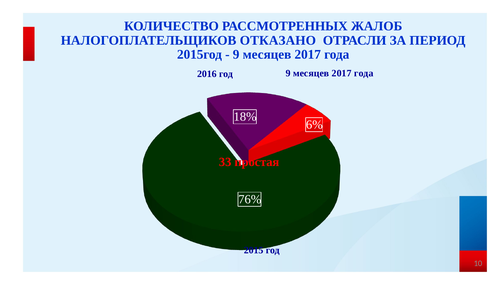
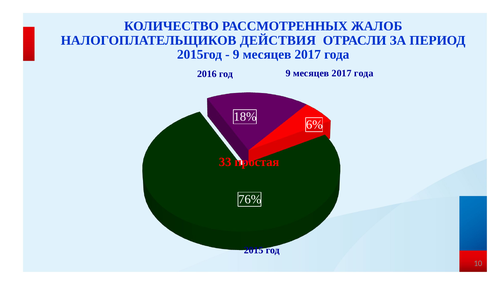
ОТКАЗАНО: ОТКАЗАНО -> ДЕЙСТВИЯ (278, 40)
